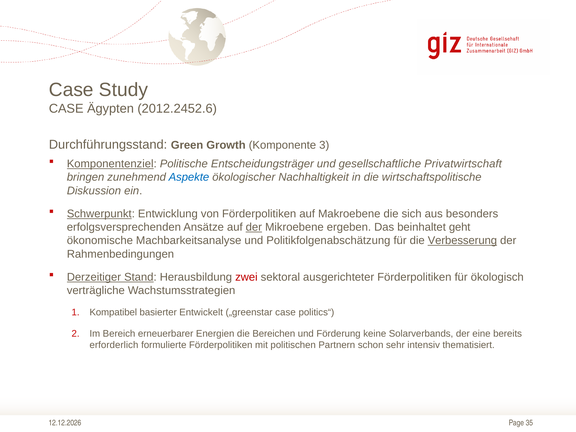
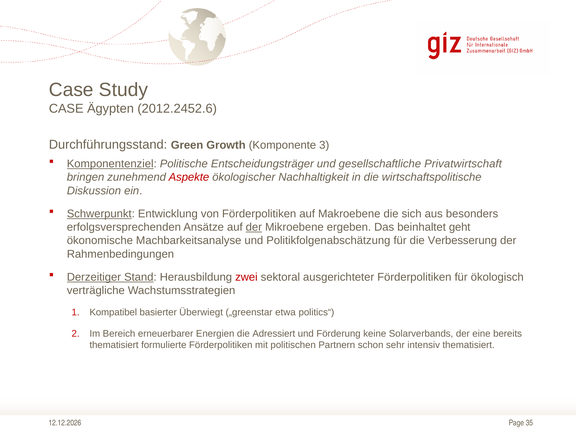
Aspekte colour: blue -> red (189, 177)
Verbesserung underline: present -> none (462, 241)
Entwickelt: Entwickelt -> Überwiegt (201, 312)
„greenstar case: case -> etwa (285, 312)
Bereichen: Bereichen -> Adressiert (274, 334)
erforderlich: erforderlich -> thematisiert (114, 345)
